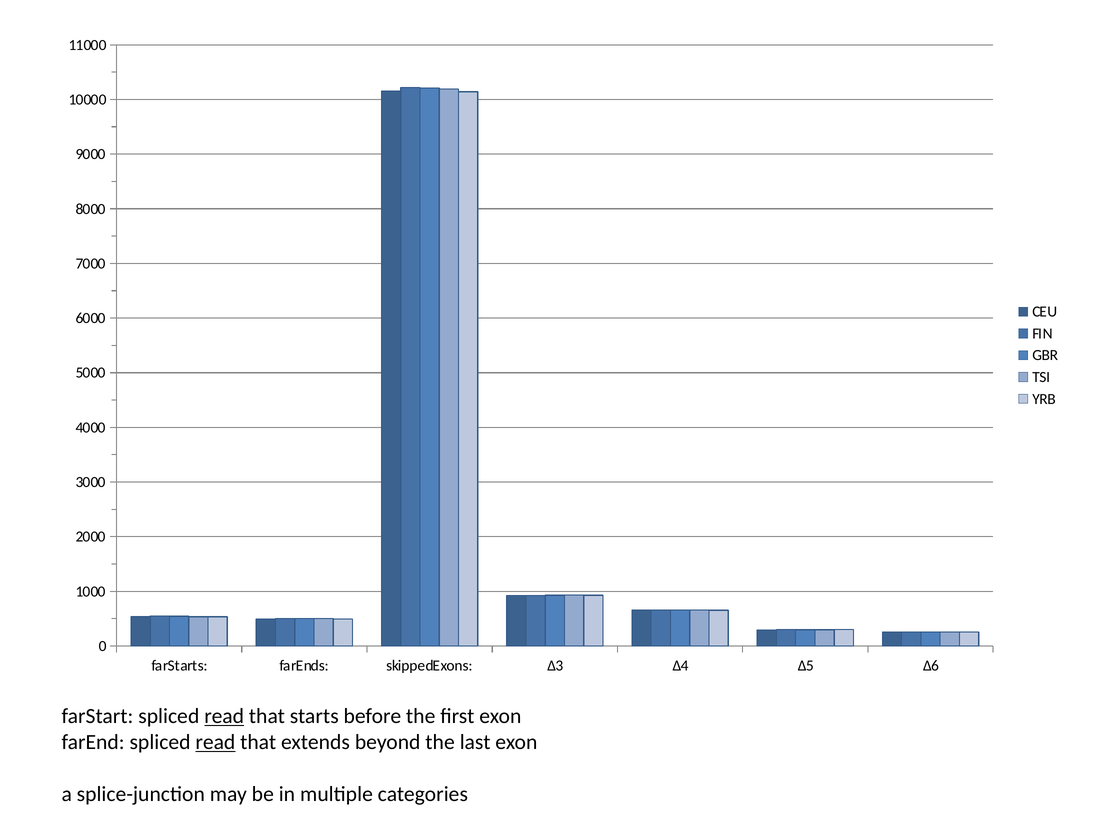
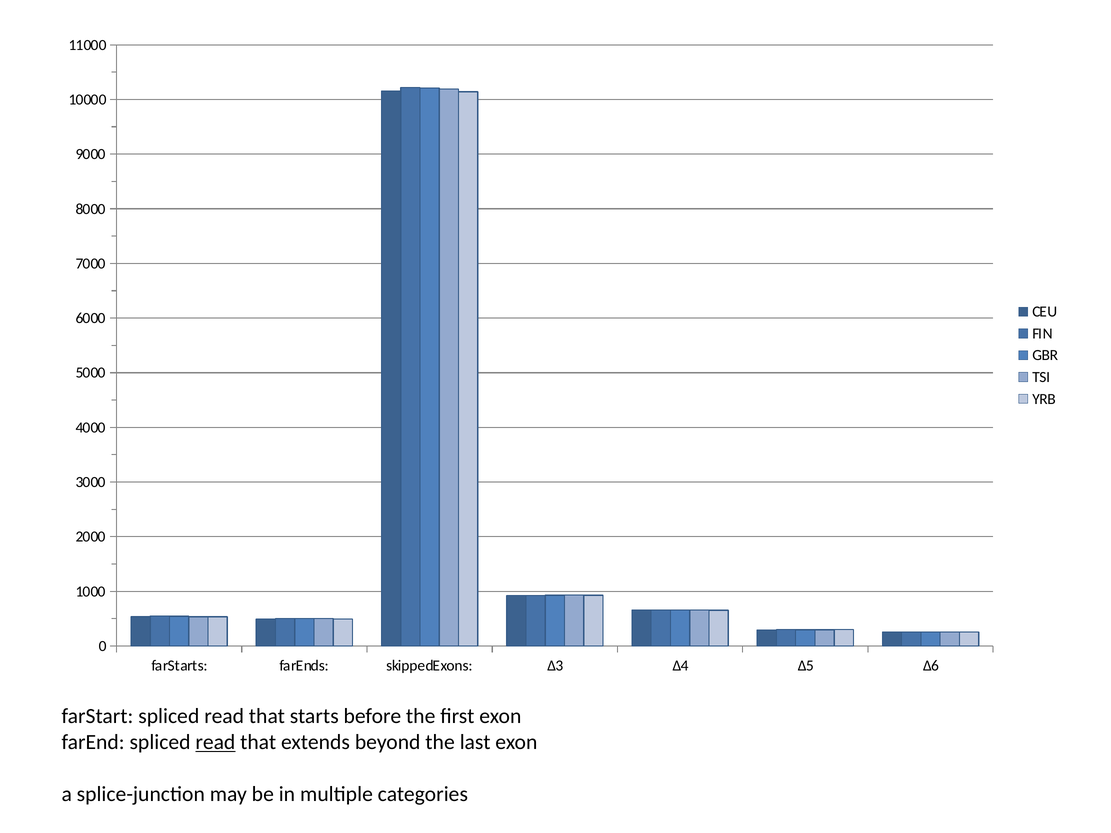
read underline: present -> none (224, 717)
